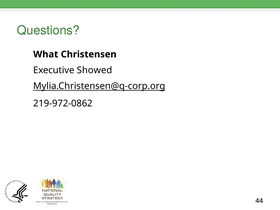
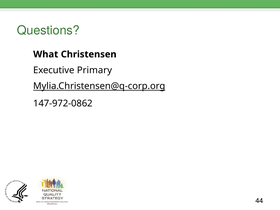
Showed: Showed -> Primary (94, 70)
219-972-0862: 219-972-0862 -> 147-972-0862 (63, 103)
